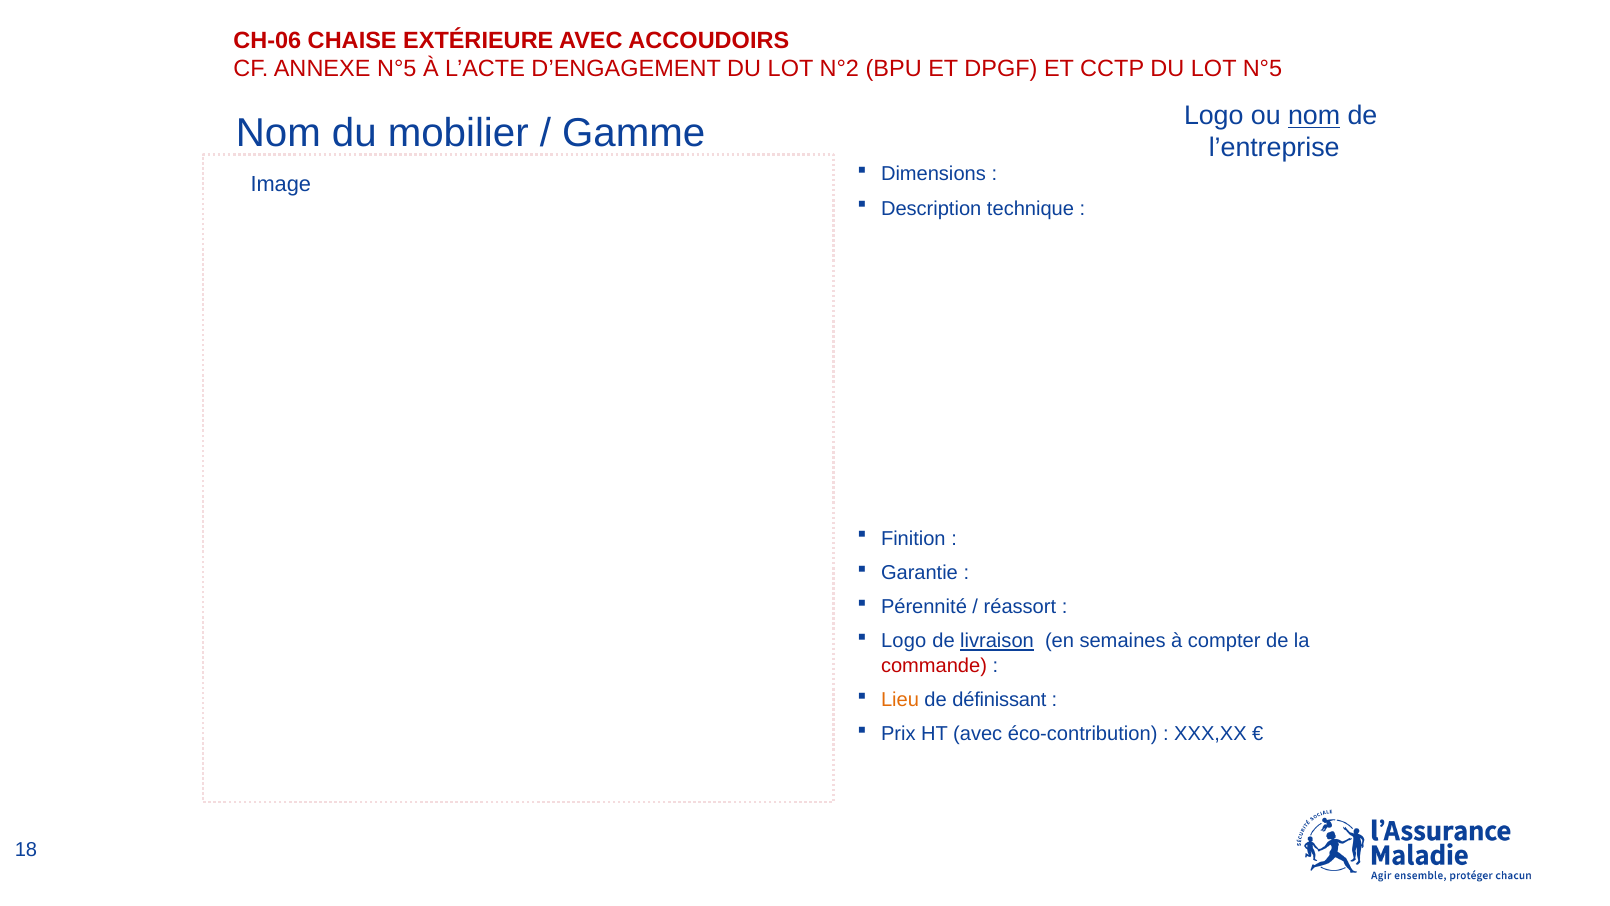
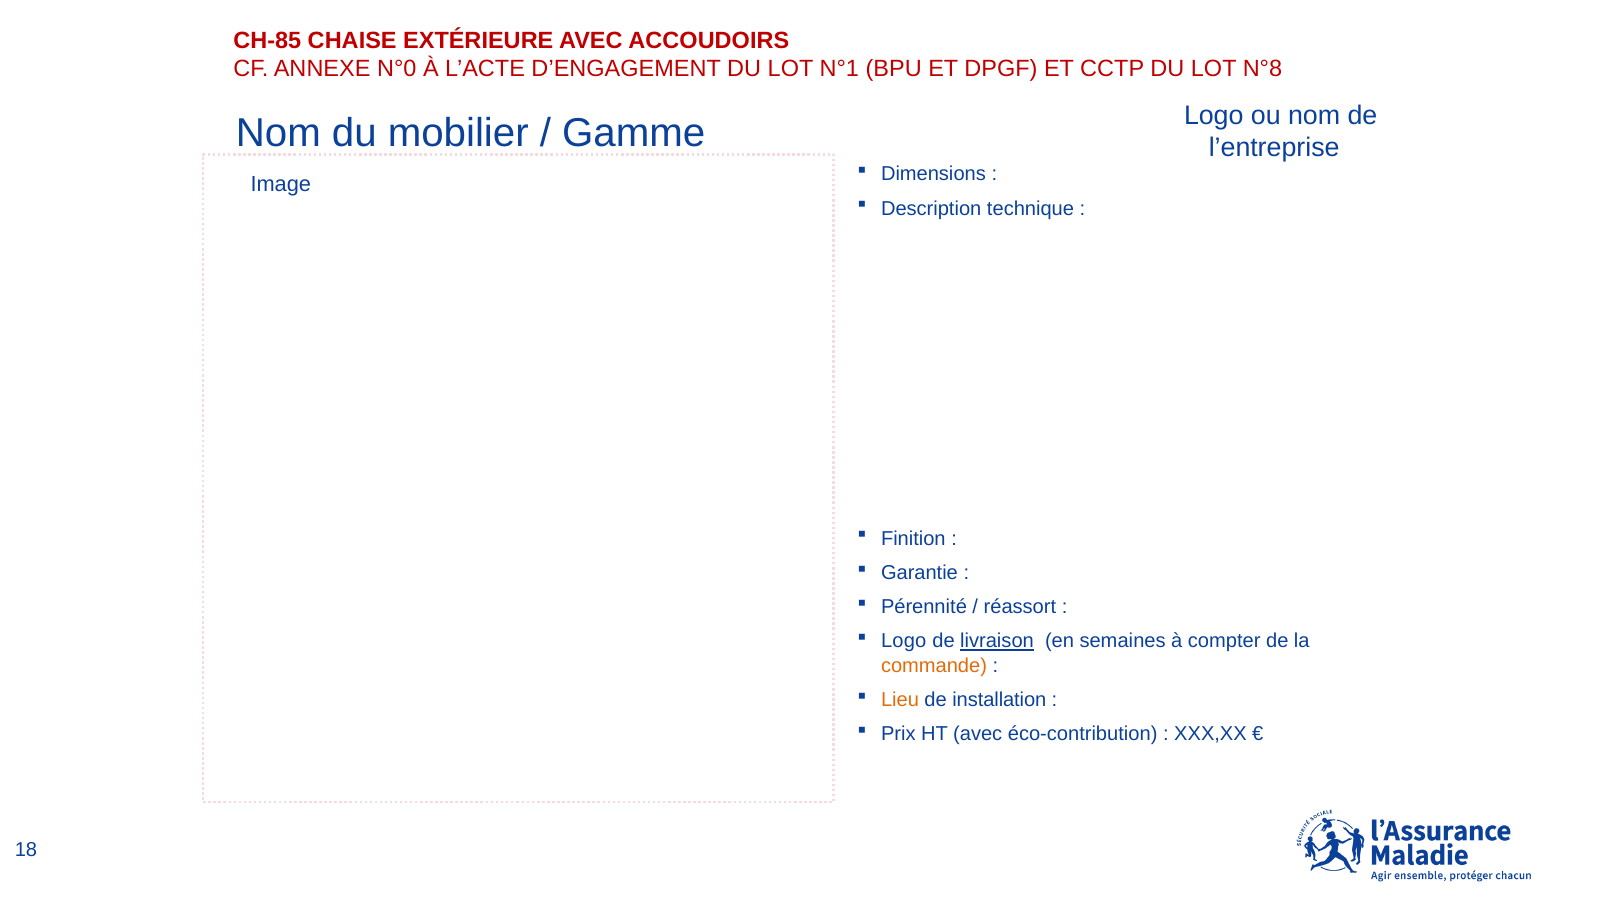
CH-06: CH-06 -> CH-85 (267, 41)
ANNEXE N°5: N°5 -> N°0 (397, 69)
N°2: N°2 -> N°1 (839, 69)
LOT N°5: N°5 -> N°8 (1262, 69)
nom underline: present -> none (1314, 116)
commande colour: red -> orange (934, 665)
définissant: définissant -> installation (999, 699)
